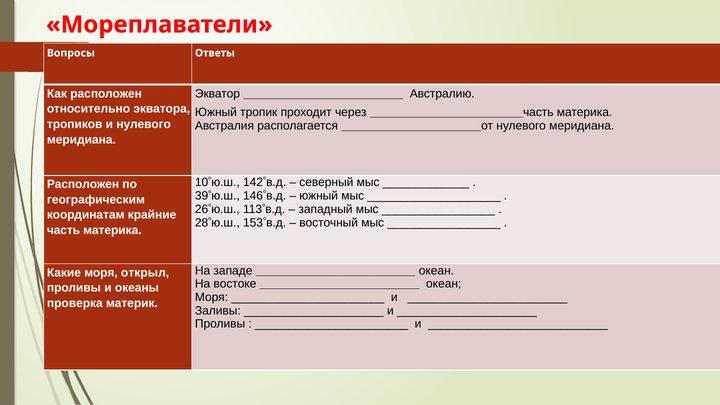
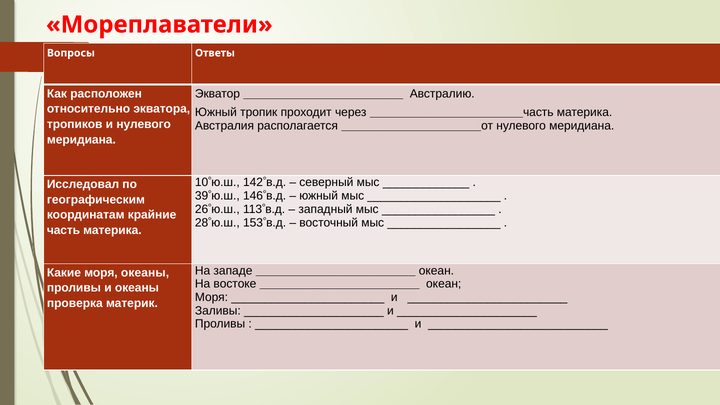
Расположен: Расположен -> Исследовал (83, 184)
моря открыл: открыл -> океаны (145, 273)
